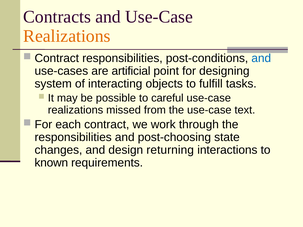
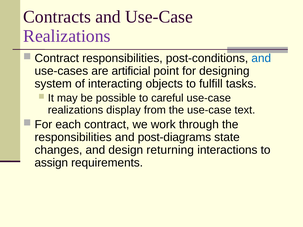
Realizations colour: orange -> purple (67, 36)
missed: missed -> display (123, 110)
post-choosing: post-choosing -> post-diagrams (174, 137)
known: known -> assign (51, 163)
